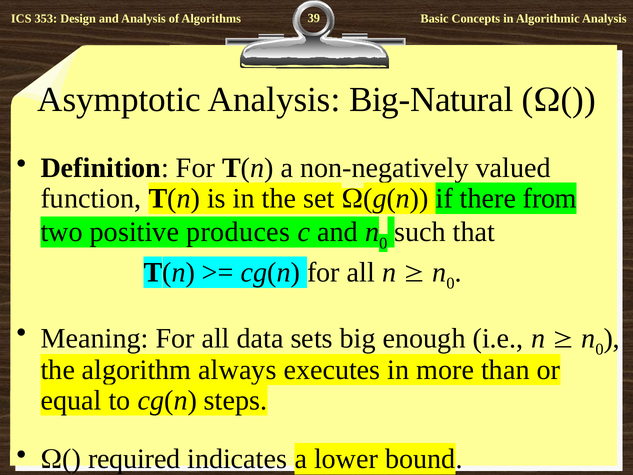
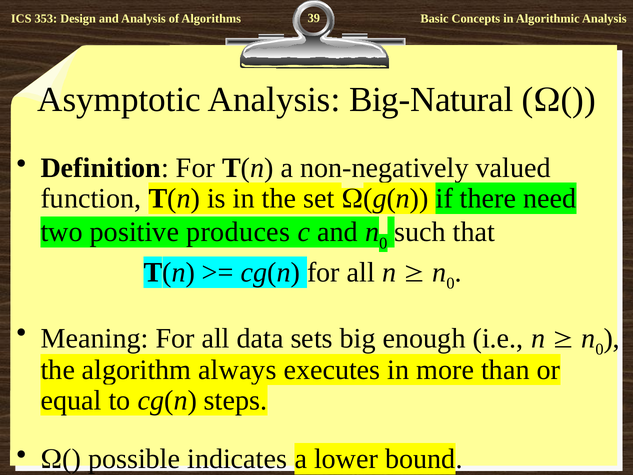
from: from -> need (550, 198)
required: required -> possible (134, 459)
